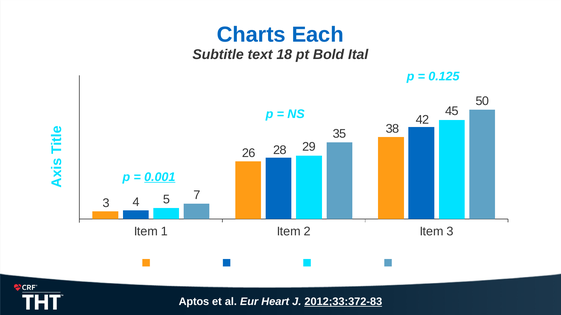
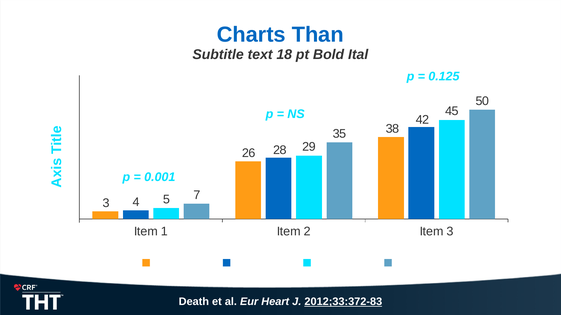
Each: Each -> Than (318, 35)
0.001 underline: present -> none (160, 177)
Aptos: Aptos -> Death (194, 302)
